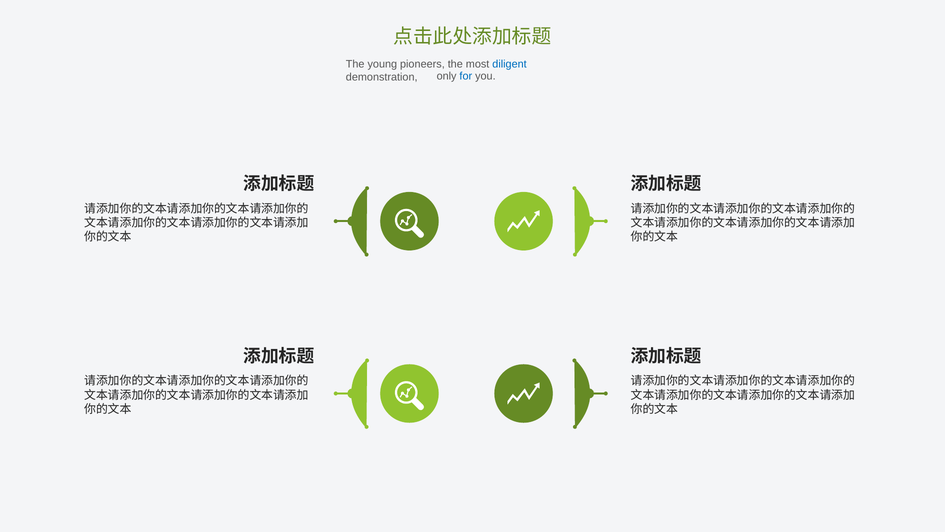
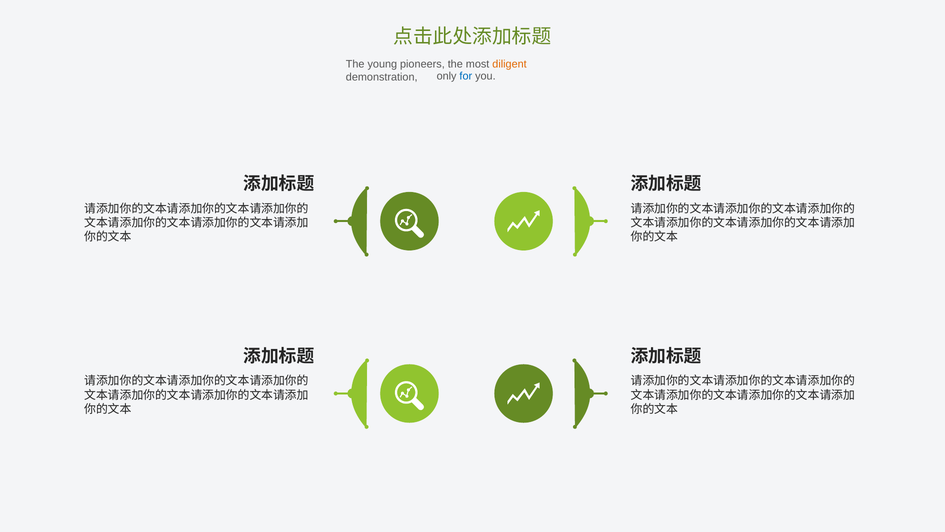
diligent colour: blue -> orange (510, 64)
